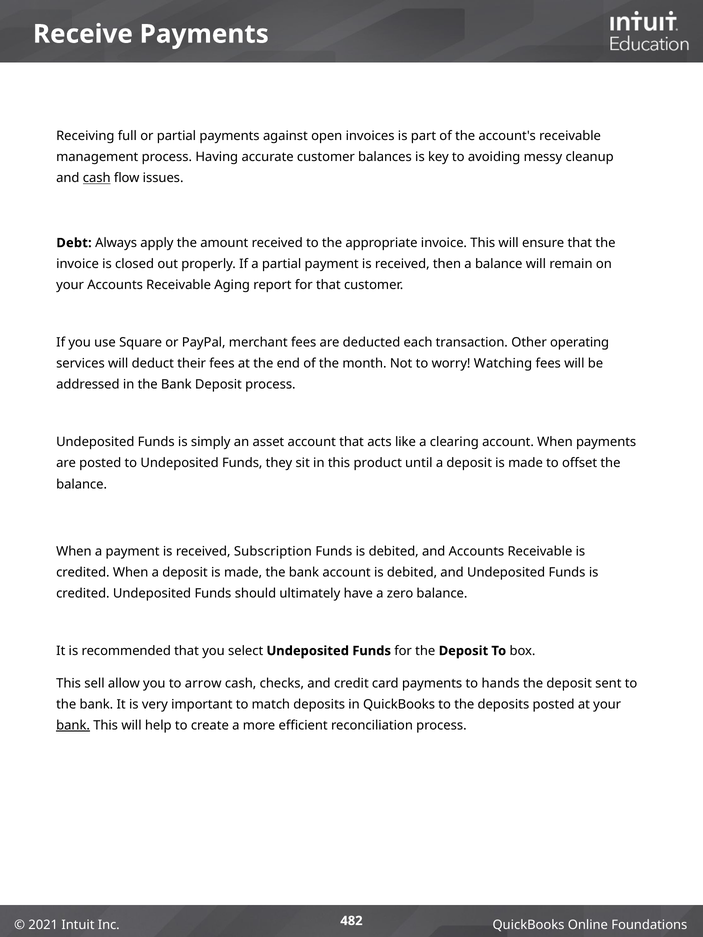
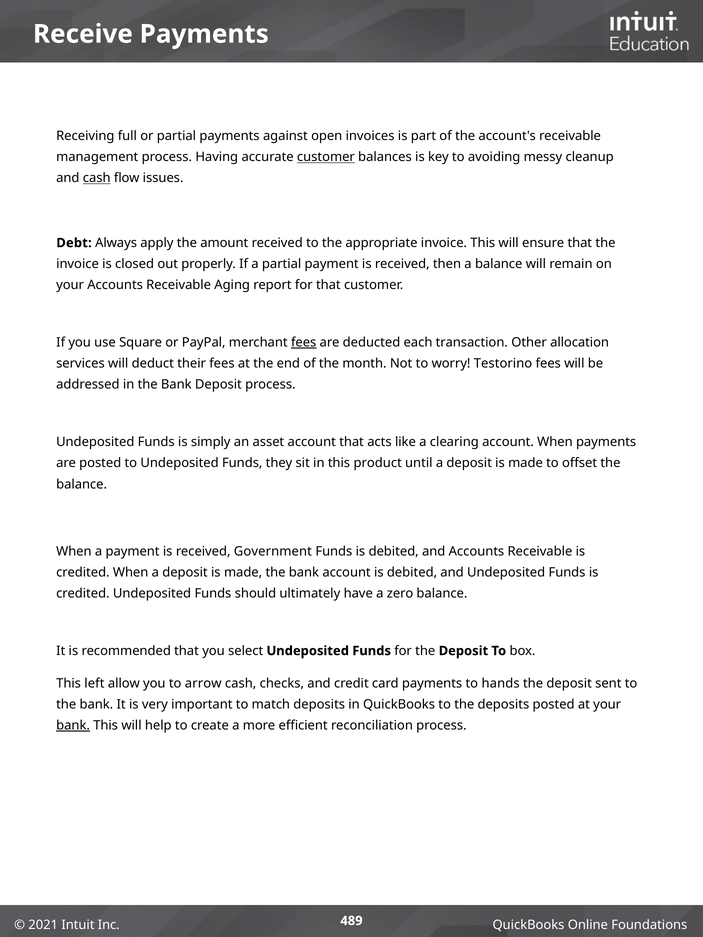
customer underline: none -> present (326, 157)
fees underline: none -> present (304, 343)
operating: operating -> allocation (580, 343)
Watching: Watching -> Testorino (503, 364)
Subscription: Subscription -> Government (273, 551)
sell: sell -> left (94, 683)
482: 482 -> 489 (351, 921)
